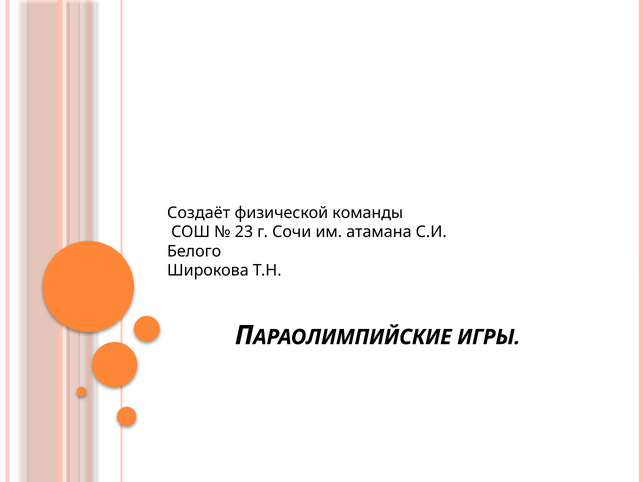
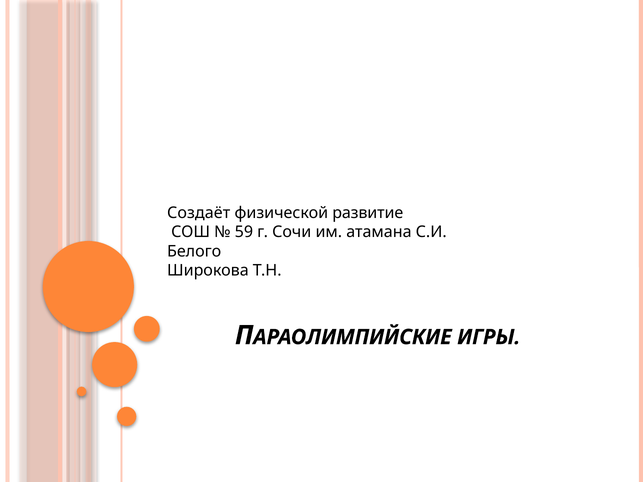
команды: команды -> развитие (368, 213)
23: 23 -> 59 (244, 232)
